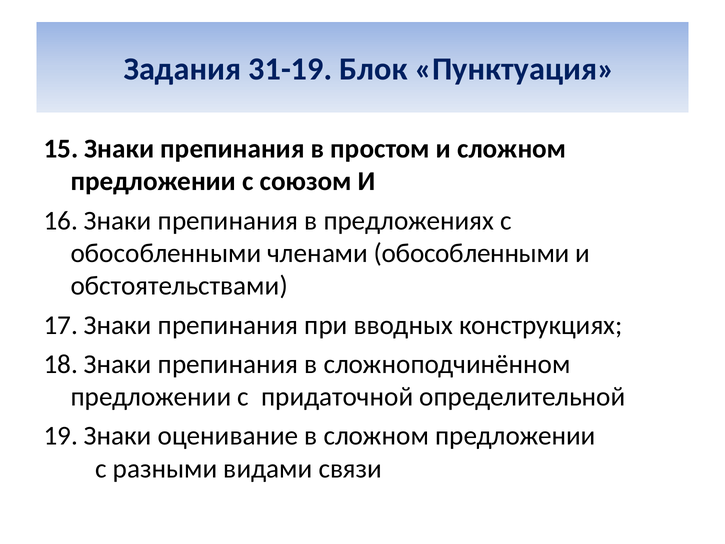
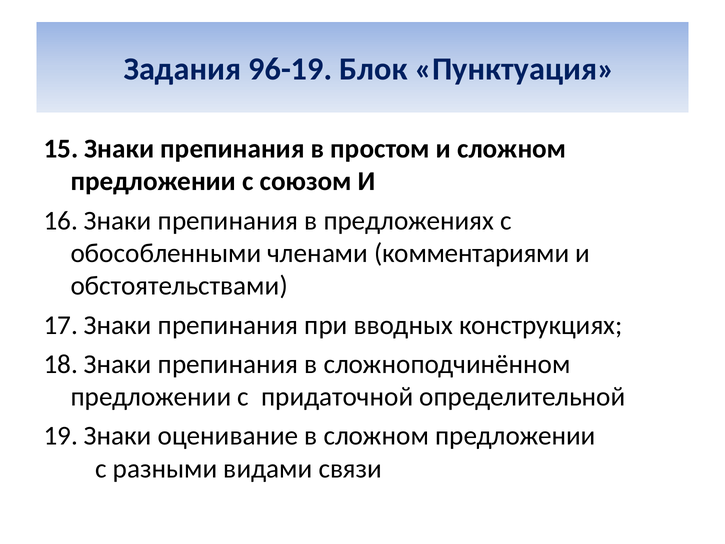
31-19: 31-19 -> 96-19 (290, 69)
членами обособленными: обособленными -> комментариями (472, 253)
